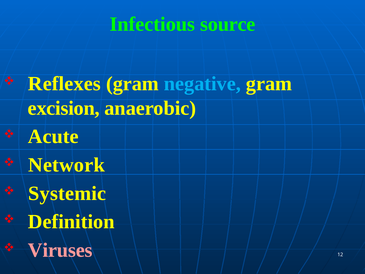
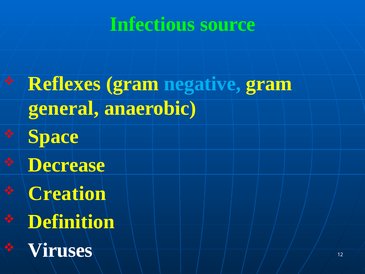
excision: excision -> general (64, 108)
Acute: Acute -> Space (53, 136)
Network: Network -> Decrease (67, 165)
Systemic: Systemic -> Creation (67, 193)
Viruses colour: pink -> white (60, 250)
